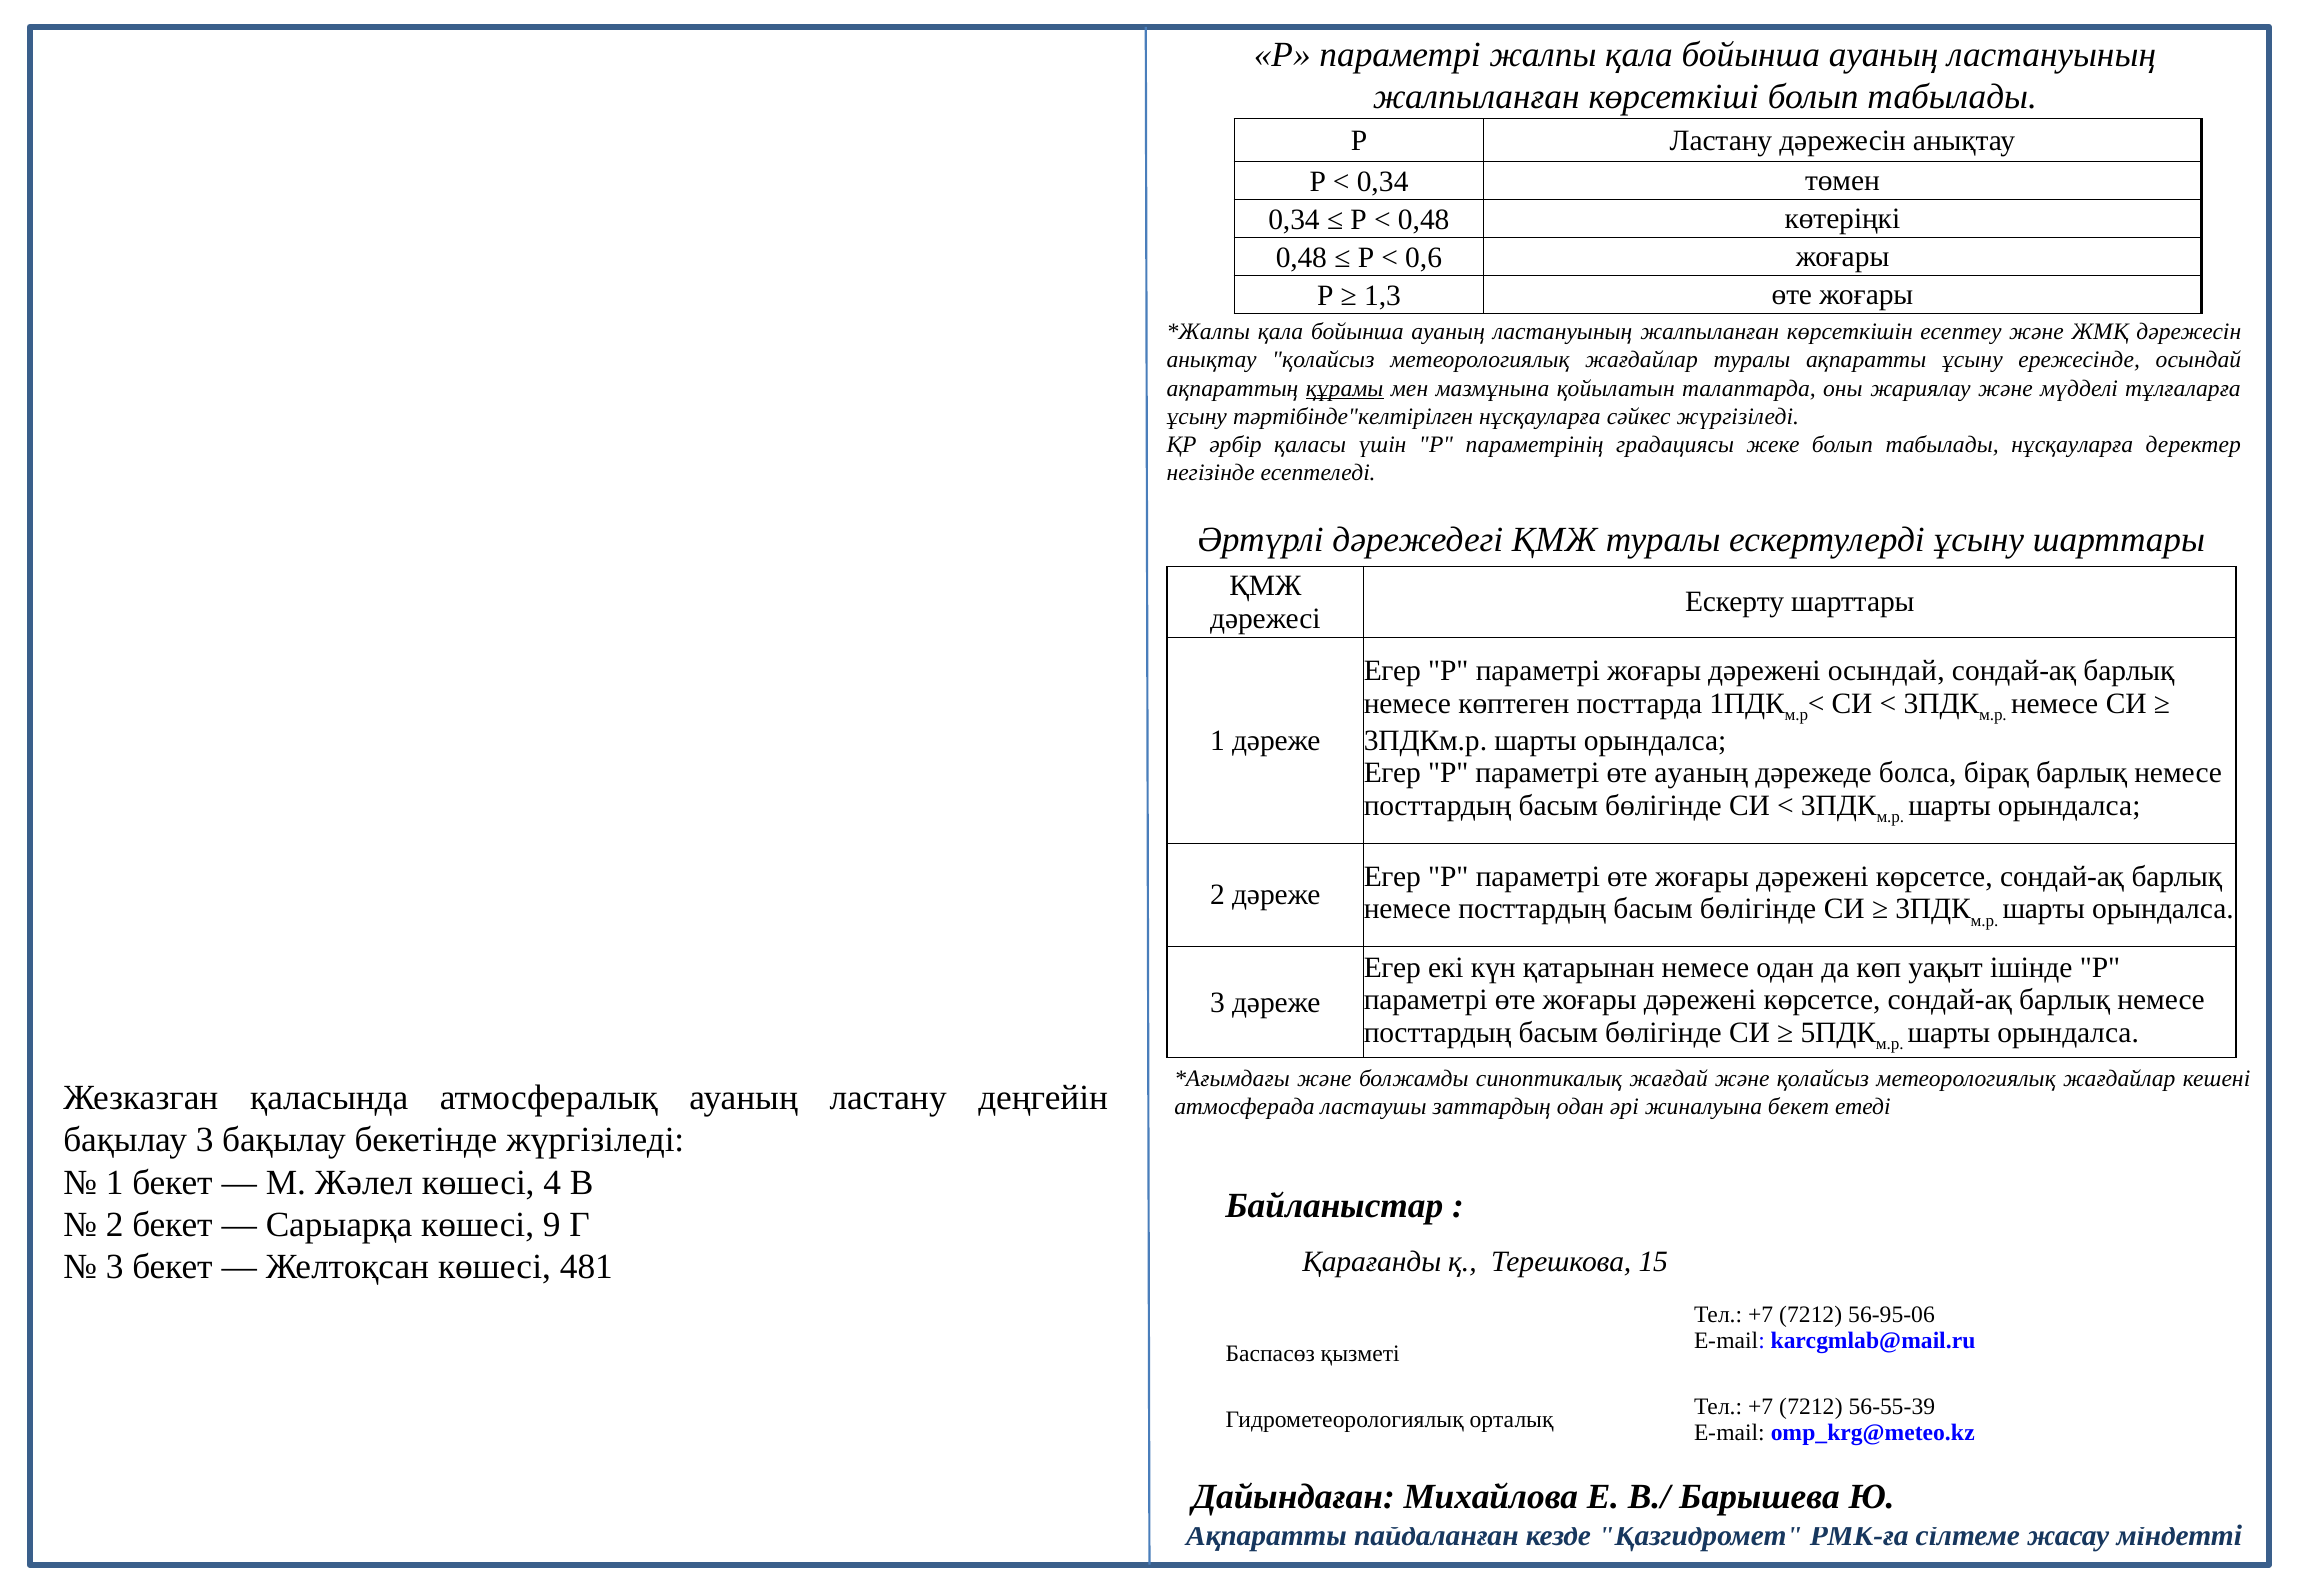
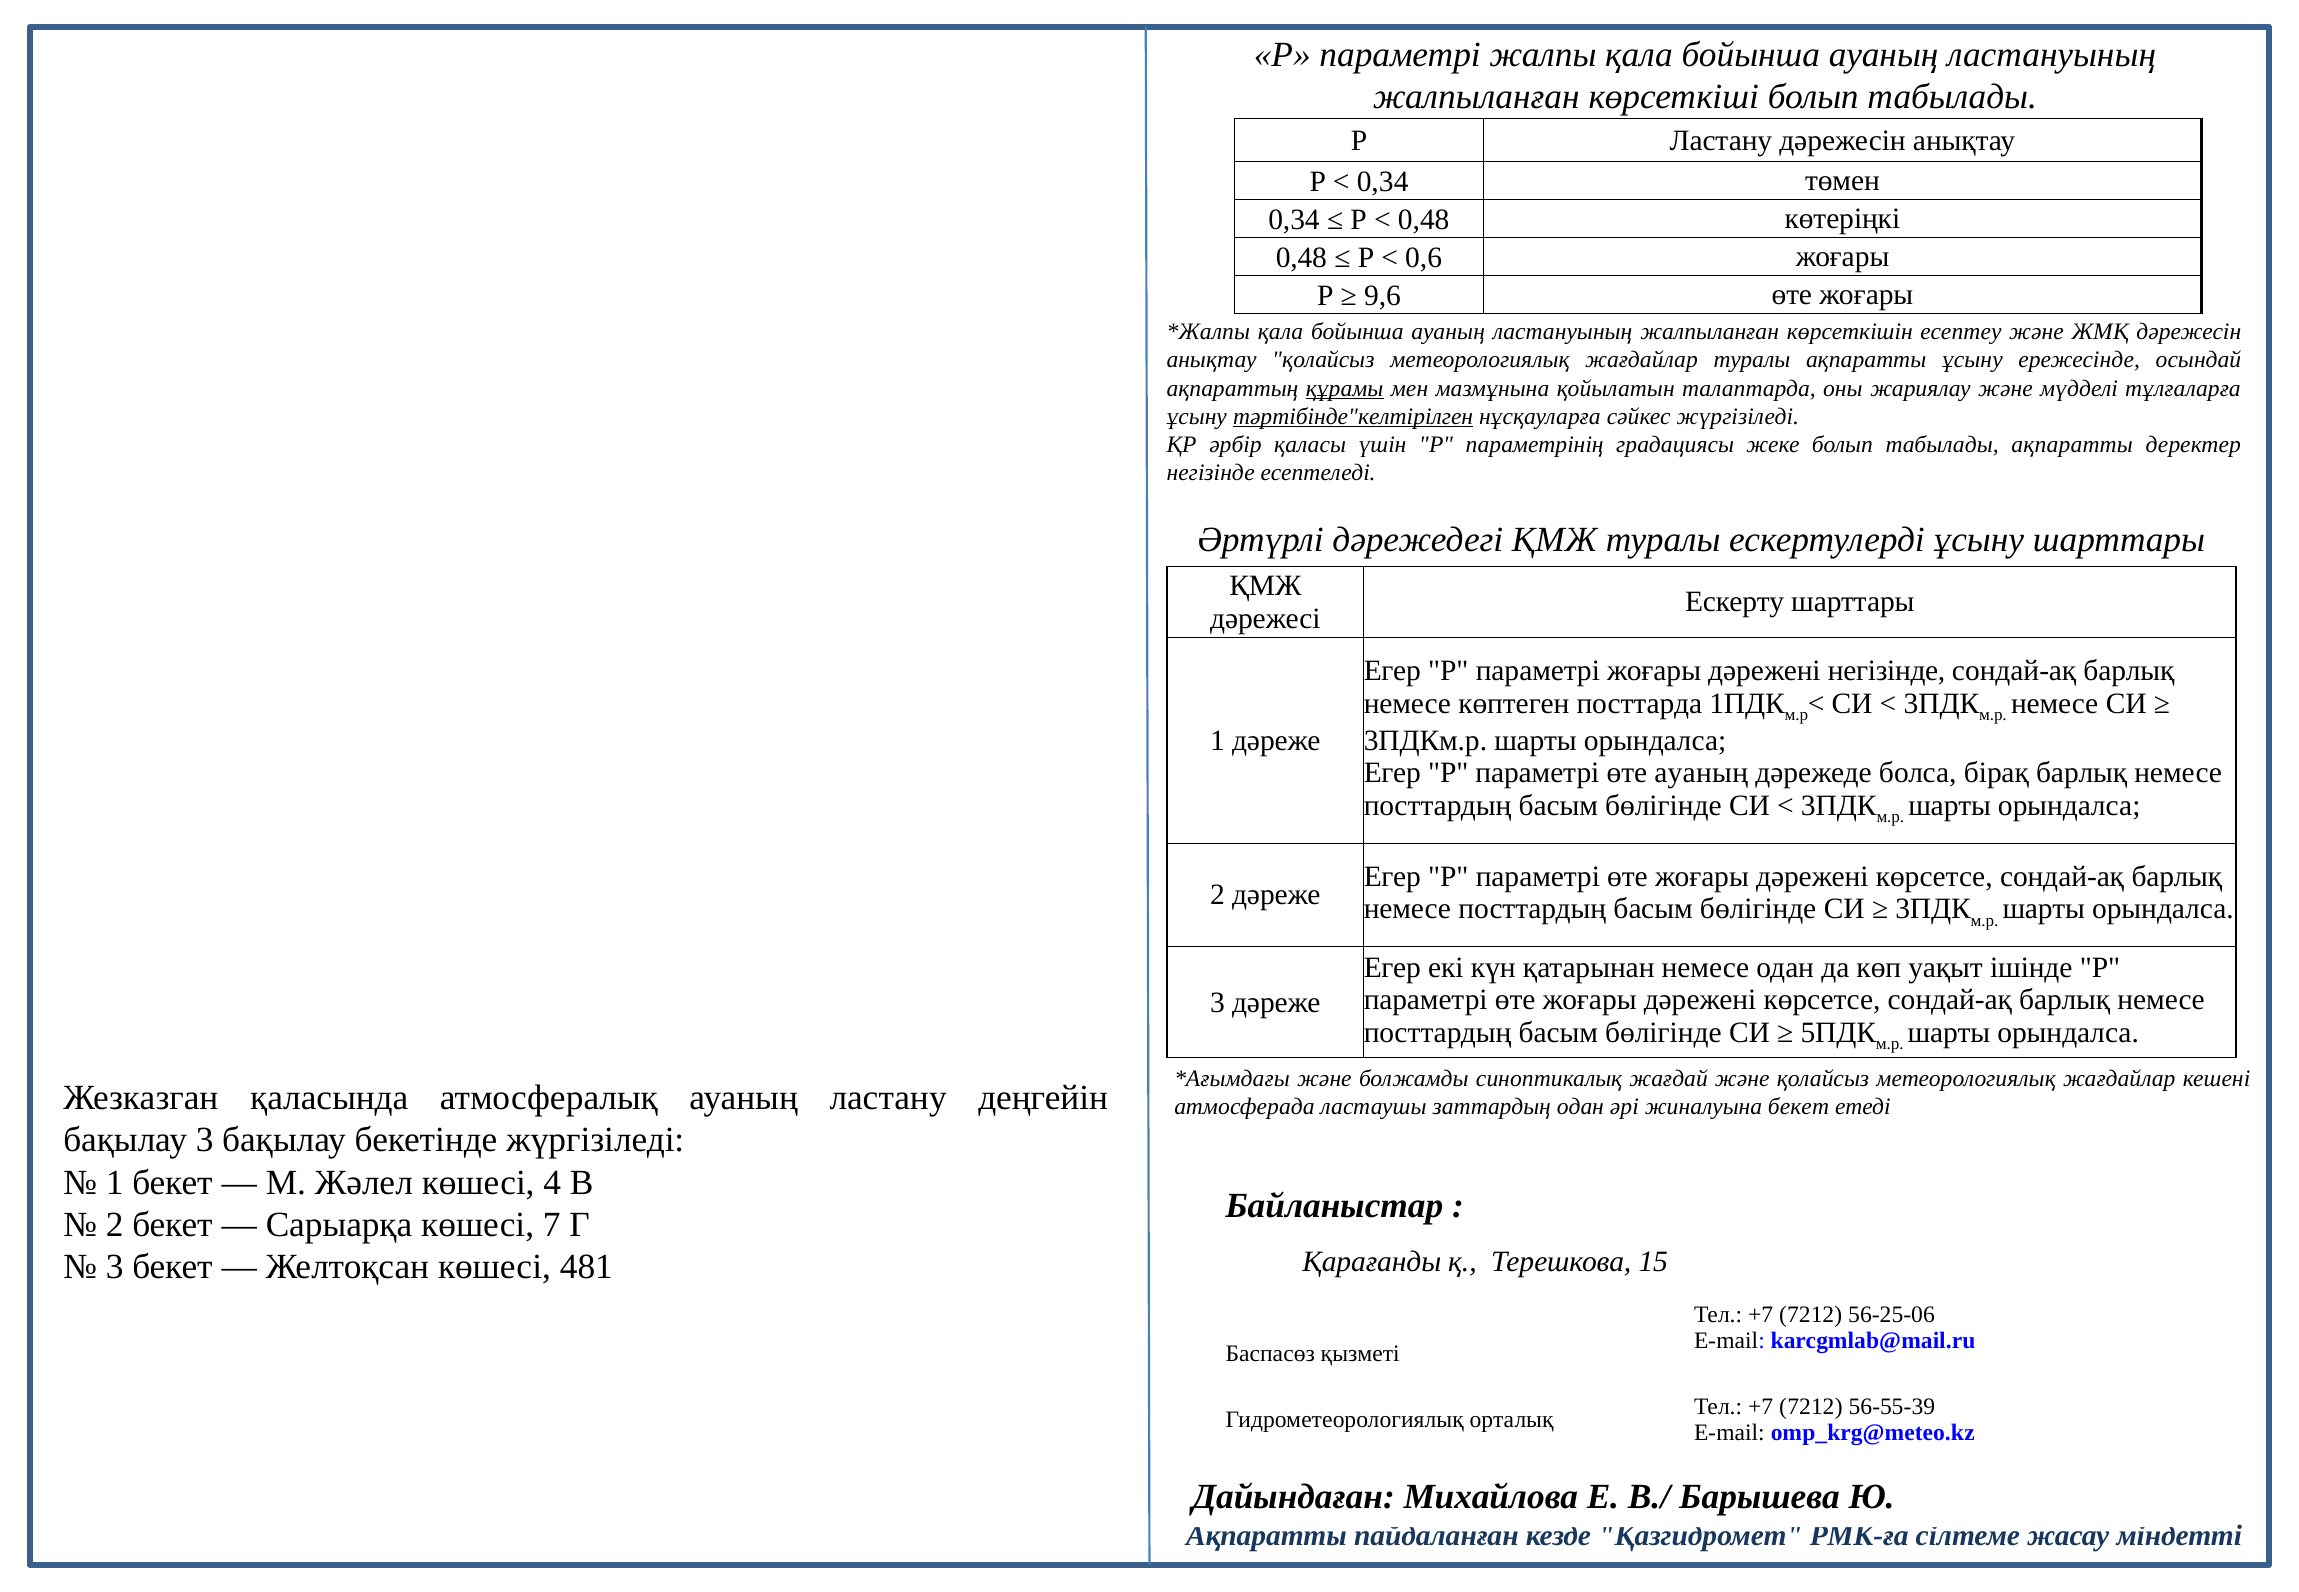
1,3: 1,3 -> 9,6 (1383, 296)
тәртібінде"келтірілген underline: none -> present (1353, 416)
табылады нұсқауларға: нұсқауларға -> ақпаратты (2072, 445)
дәрежені осындай: осындай -> негізінде (1887, 671)
9: 9 -> 7 (552, 1225)
56-95-06: 56-95-06 -> 56-25-06 (1892, 1314)
